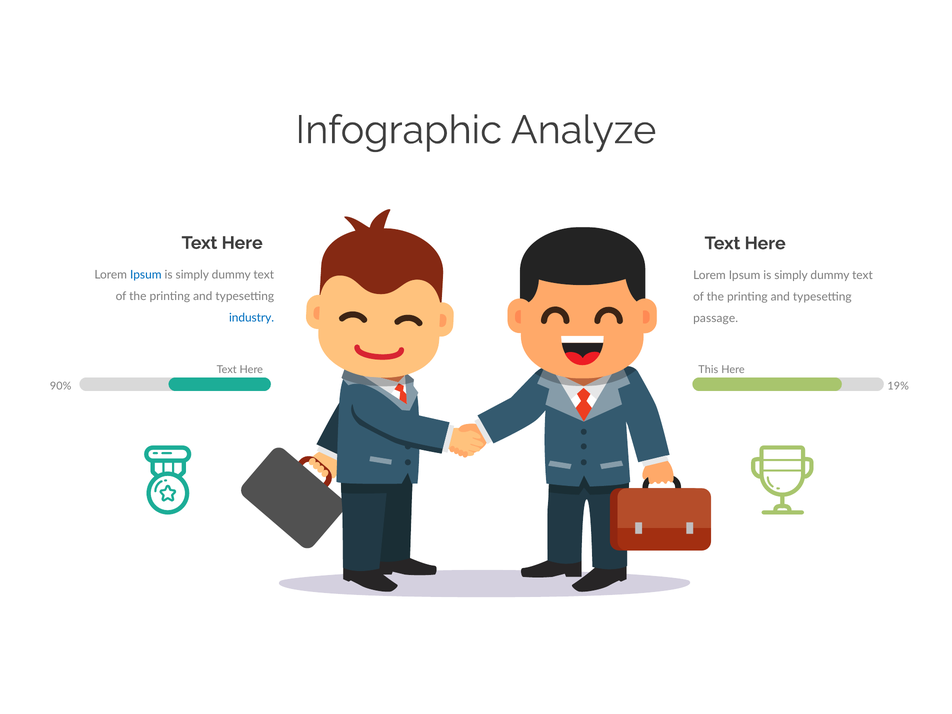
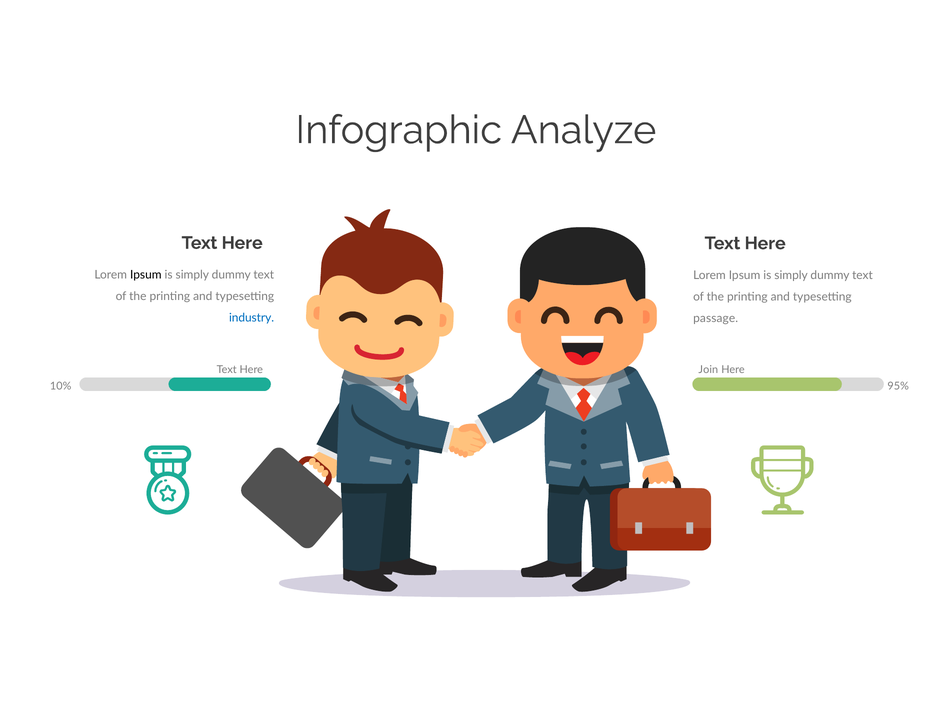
Ipsum colour: blue -> black (146, 275)
This: This -> Join (708, 369)
90%: 90% -> 10% (61, 386)
19%: 19% -> 95% (898, 386)
